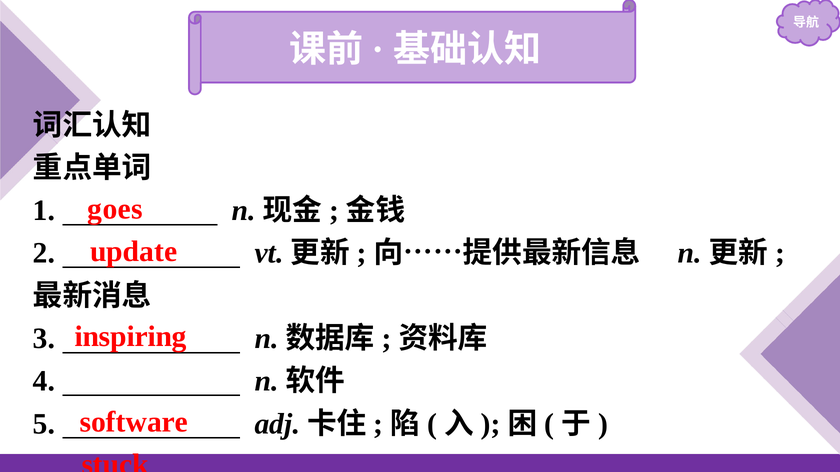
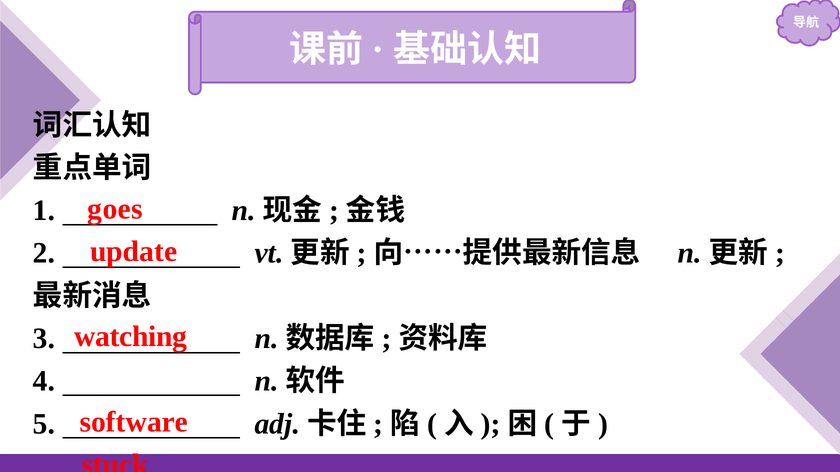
inspiring: inspiring -> watching (131, 337)
